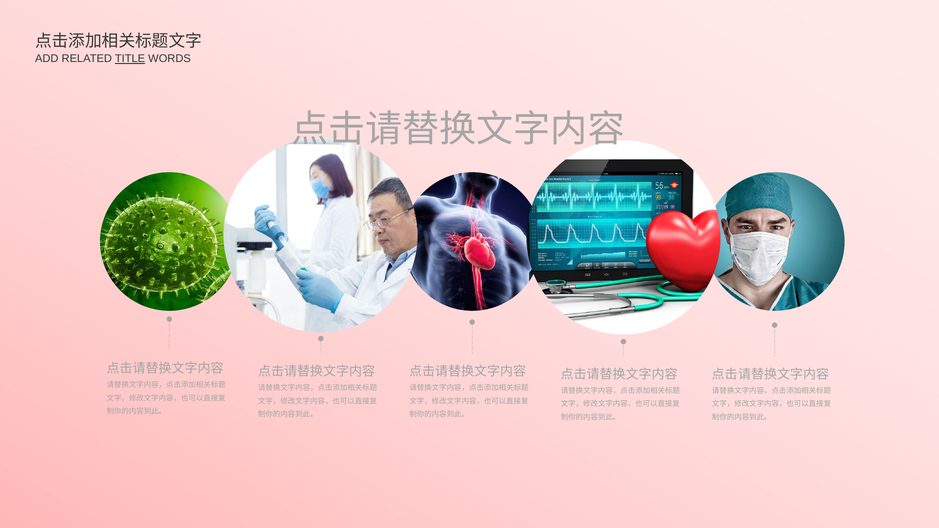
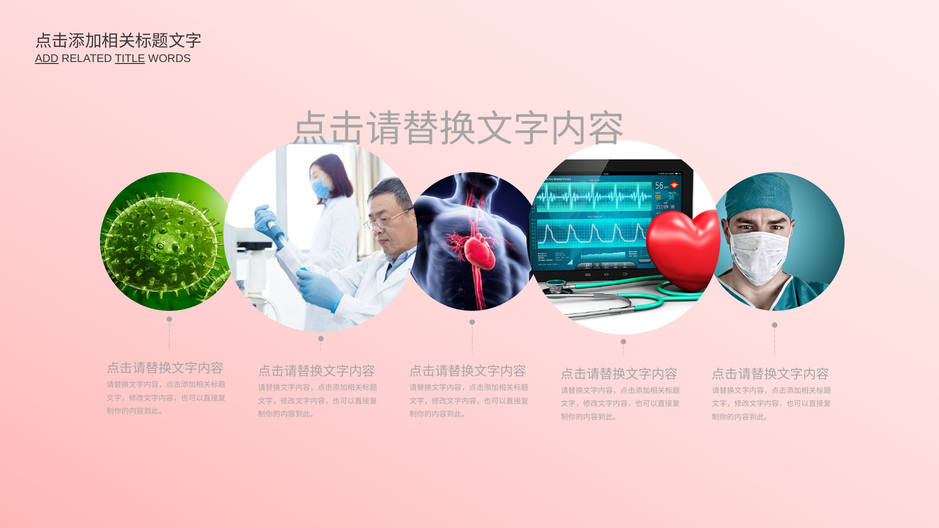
ADD underline: none -> present (47, 59)
